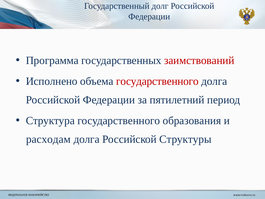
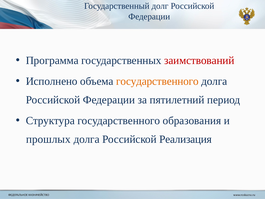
государственного colour: red -> orange (157, 81)
расходам: расходам -> прошлых (48, 139)
Структуры: Структуры -> Реализация (185, 139)
